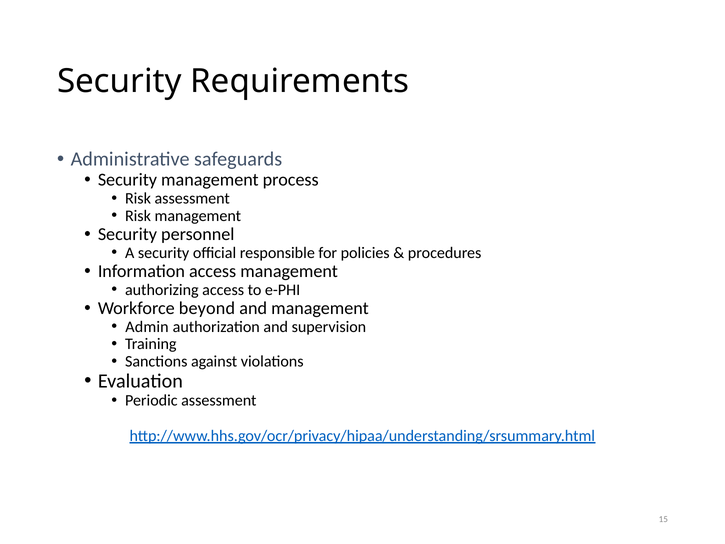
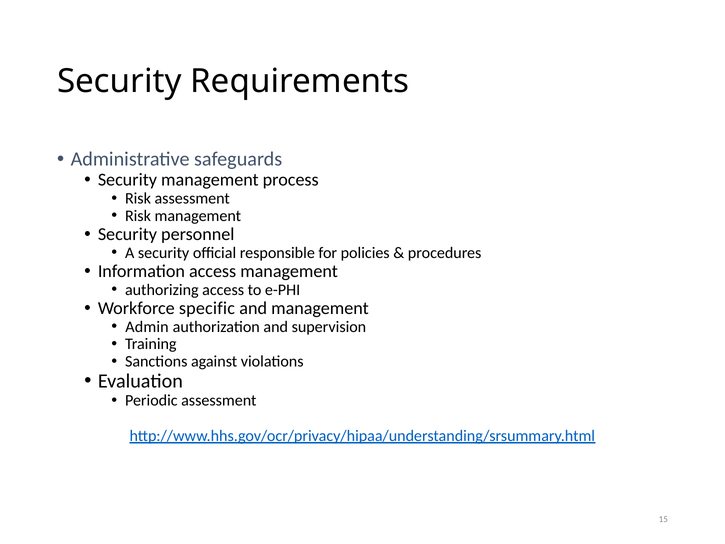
beyond: beyond -> specific (207, 308)
